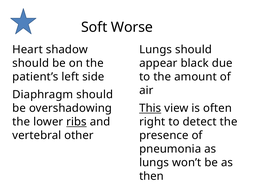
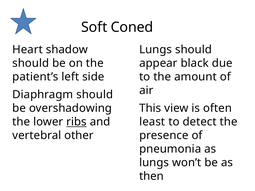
Worse: Worse -> Coned (132, 27)
This underline: present -> none (150, 108)
right: right -> least (152, 122)
